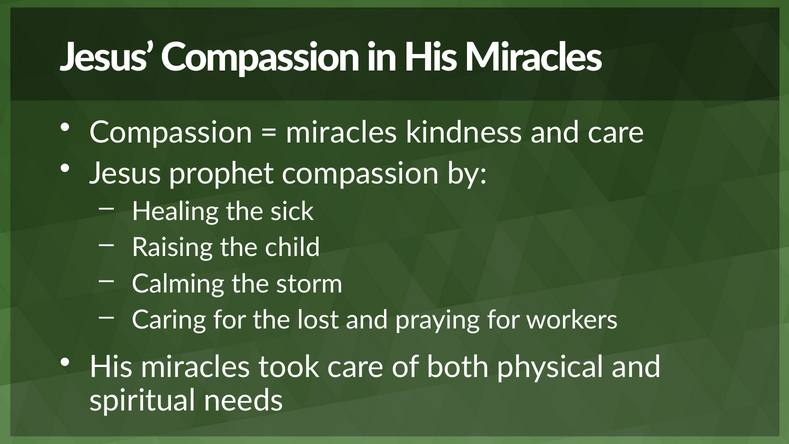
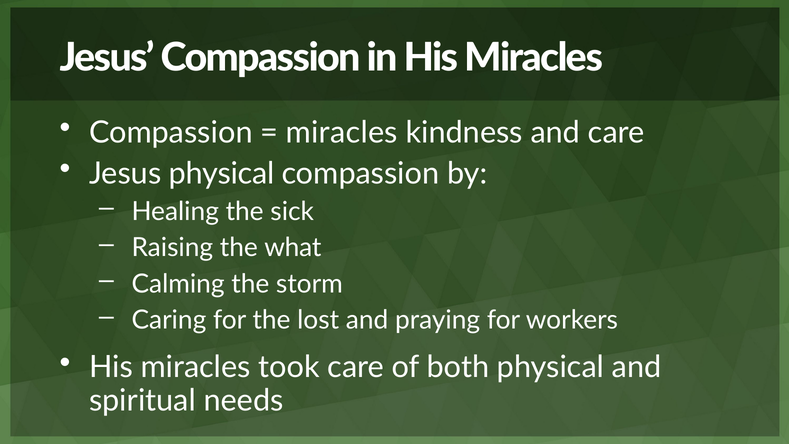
Jesus prophet: prophet -> physical (222, 173)
child: child -> what (293, 248)
